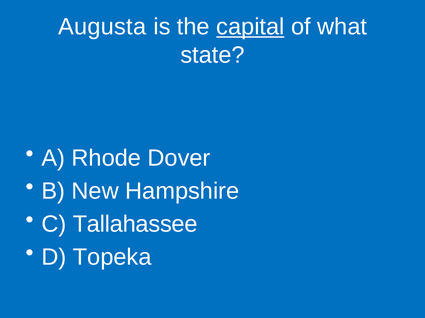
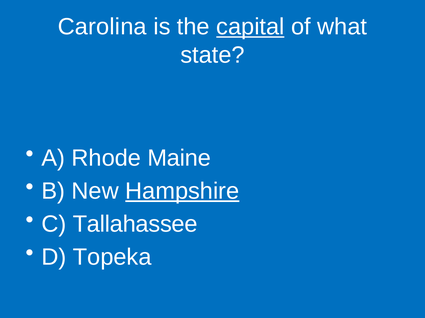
Augusta: Augusta -> Carolina (102, 27)
Dover: Dover -> Maine (179, 158)
Hampshire underline: none -> present (182, 191)
